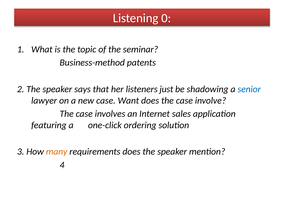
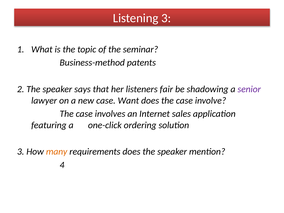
Listening 0: 0 -> 3 (166, 18)
just: just -> fair (166, 89)
senior colour: blue -> purple (249, 89)
